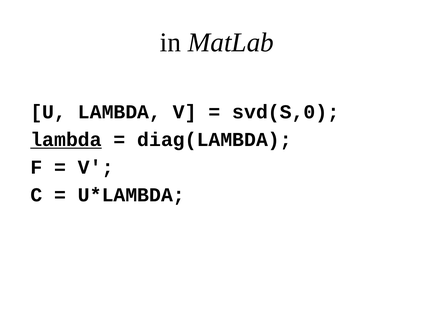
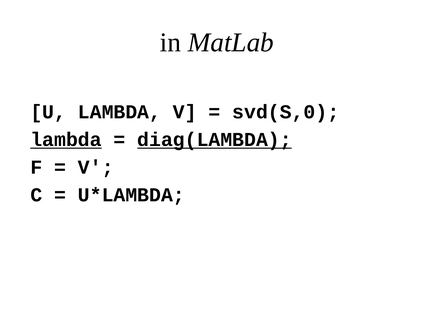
diag(LAMBDA underline: none -> present (215, 140)
